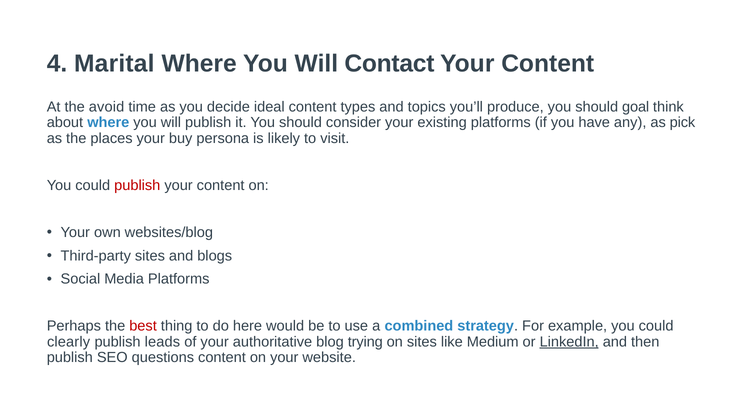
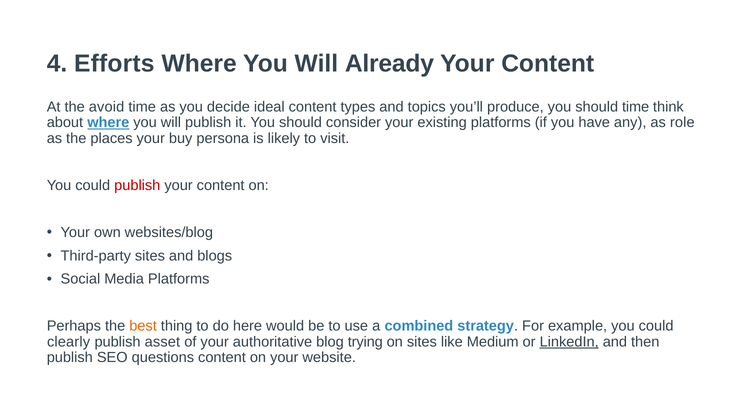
Marital: Marital -> Efforts (114, 64)
Contact: Contact -> Already (389, 64)
should goal: goal -> time (636, 107)
where underline: none -> present (108, 123)
pick: pick -> role (682, 123)
best colour: red -> orange (143, 326)
leads: leads -> asset (162, 342)
